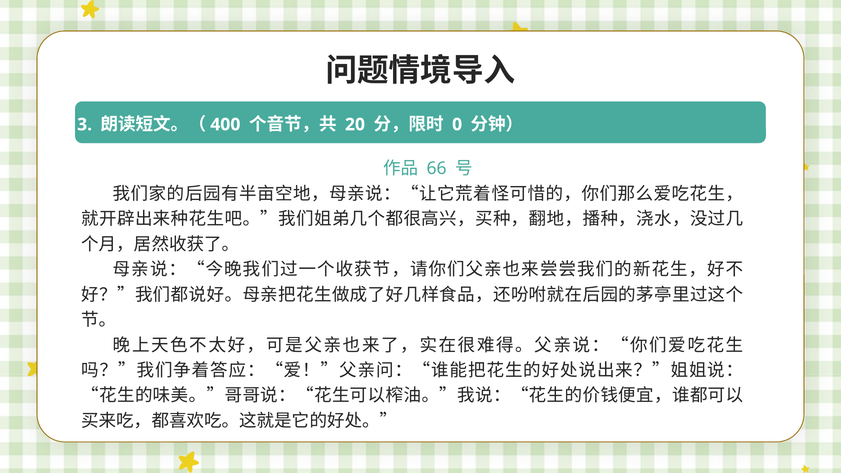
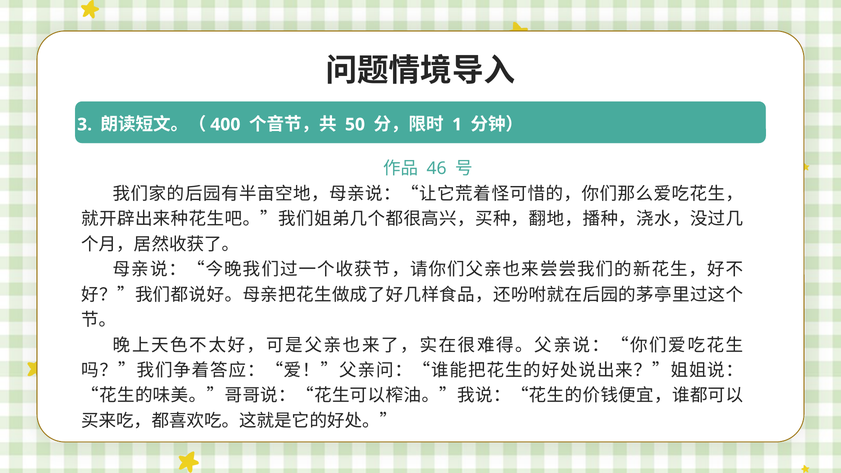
20: 20 -> 50 (355, 125)
0: 0 -> 1 (457, 125)
66: 66 -> 46 (437, 169)
